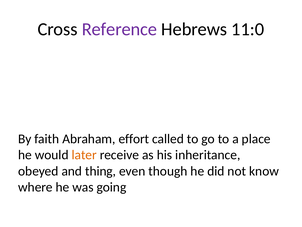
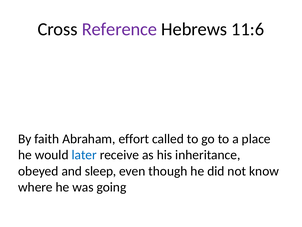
11:0: 11:0 -> 11:6 (248, 29)
later colour: orange -> blue (84, 155)
thing: thing -> sleep (101, 171)
